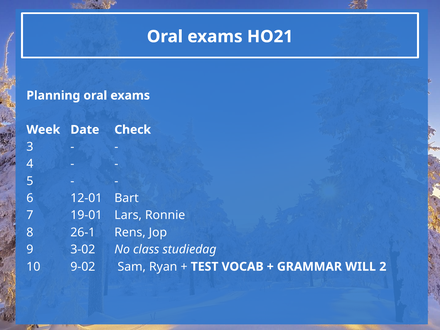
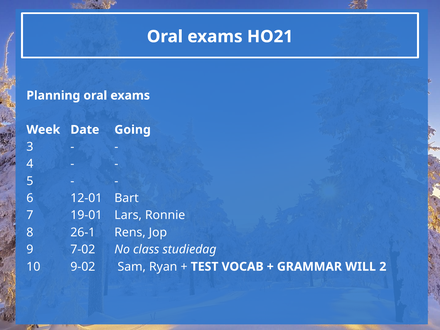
Check: Check -> Going (133, 130)
3-02: 3-02 -> 7-02 (83, 250)
